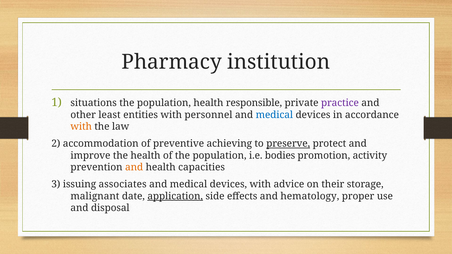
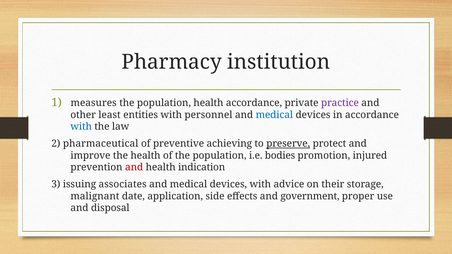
situations: situations -> measures (94, 103)
health responsible: responsible -> accordance (254, 103)
with colour: orange -> blue (81, 127)
accommodation: accommodation -> pharmaceutical (101, 144)
activity: activity -> injured (370, 156)
and colour: orange -> red (134, 168)
capacities: capacities -> indication (202, 168)
application underline: present -> none (175, 196)
hematology: hematology -> government (310, 196)
